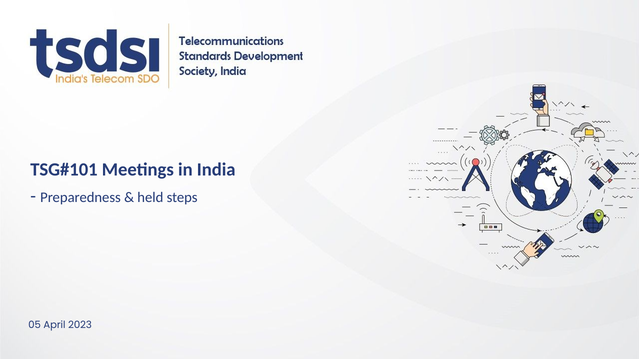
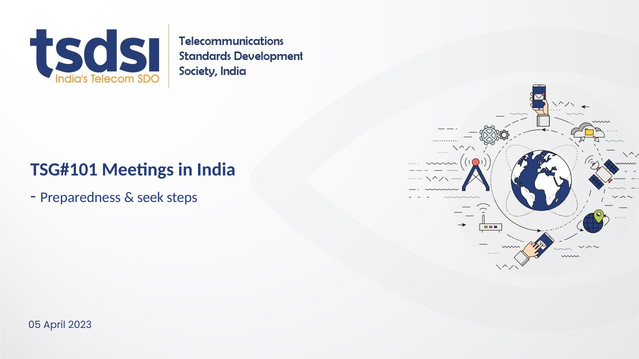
held: held -> seek (150, 198)
